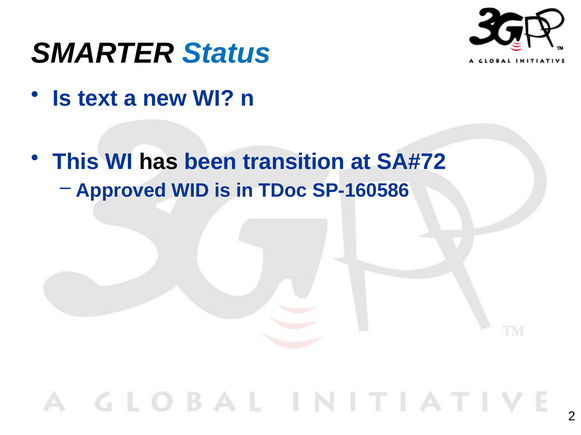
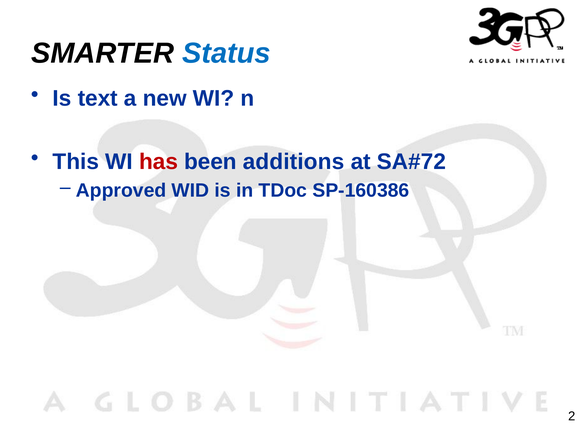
has colour: black -> red (158, 162)
transition: transition -> additions (294, 162)
SP-160586: SP-160586 -> SP-160386 (361, 191)
